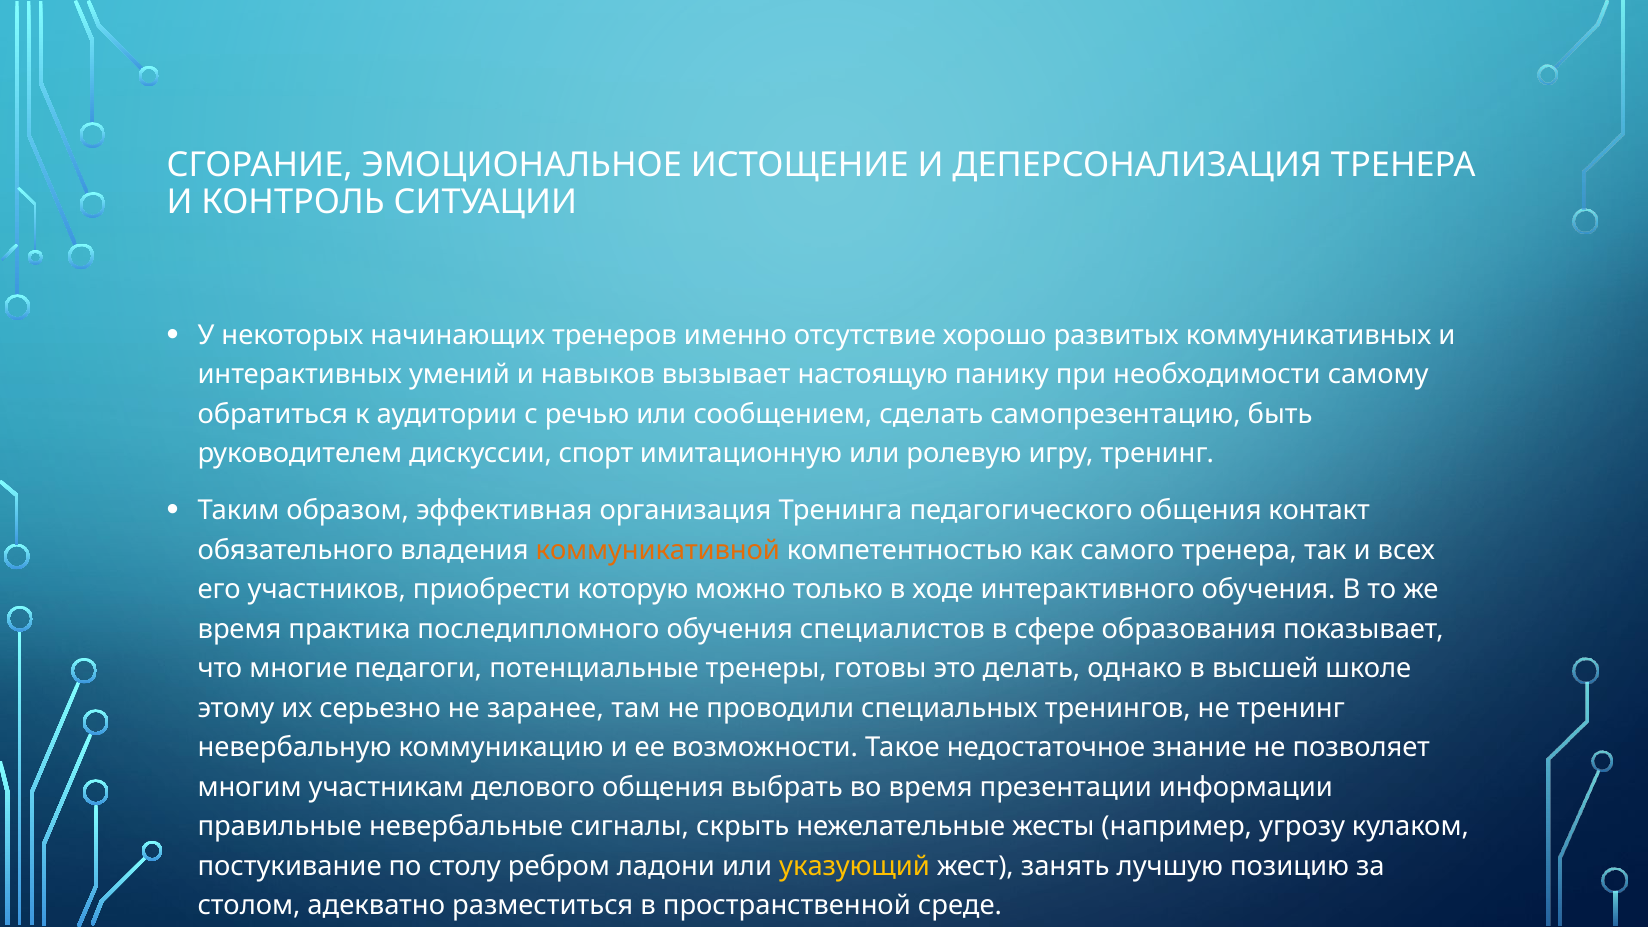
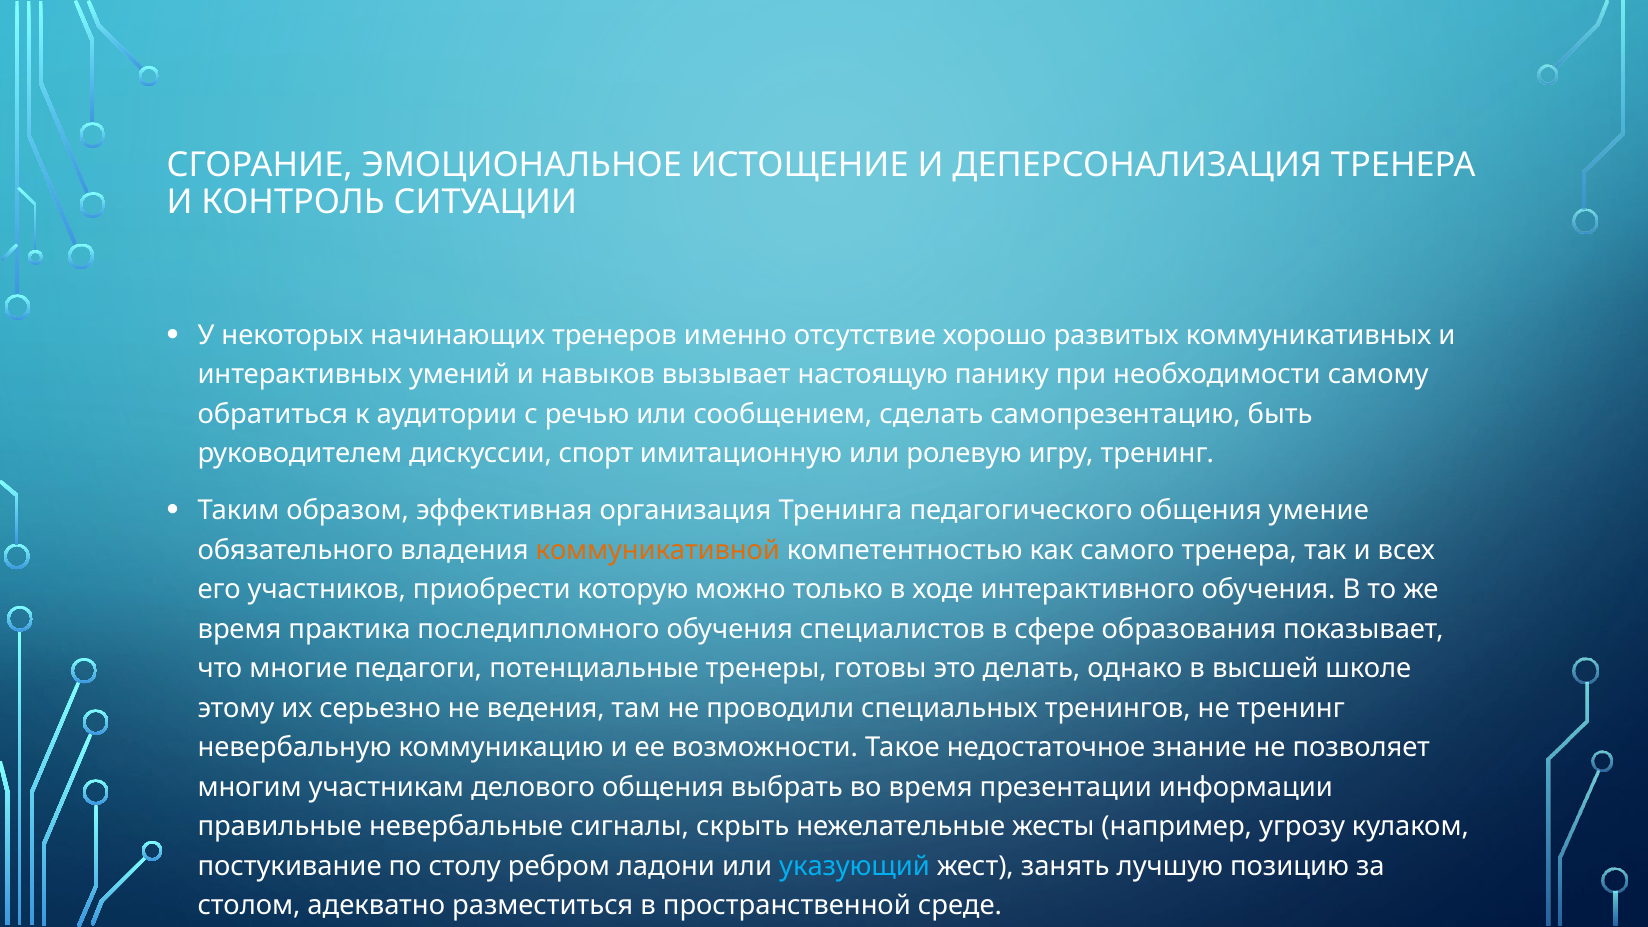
контакт: контакт -> умение (1319, 510)
заранее: заранее -> ведения (546, 708)
указующий colour: yellow -> light blue (855, 866)
